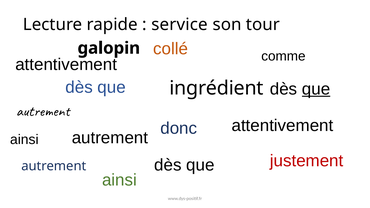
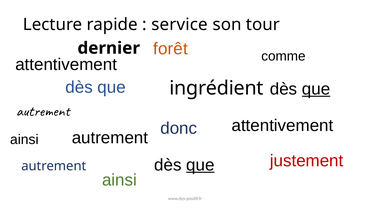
collé: collé -> forêt (170, 49)
galopin: galopin -> dernier (109, 48)
que underline: none -> present (200, 165)
